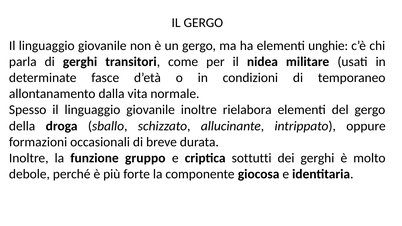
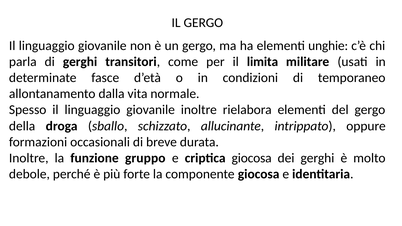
nidea: nidea -> limita (263, 62)
criptica sottutti: sottutti -> giocosa (252, 158)
